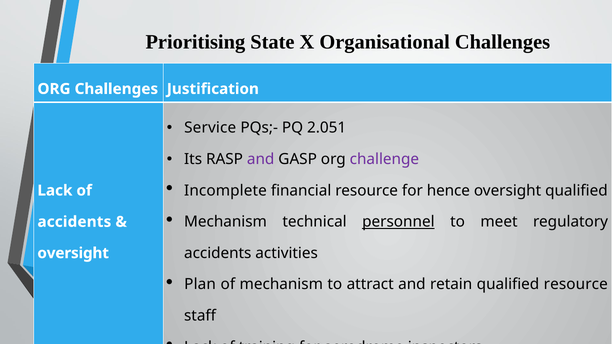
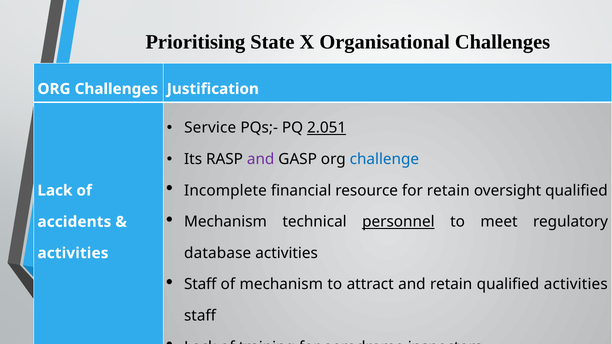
2.051 underline: none -> present (327, 128)
challenge colour: purple -> blue (384, 159)
for hence: hence -> retain (448, 191)
accidents: accidents -> database (218, 253)
oversight: oversight -> activities (73, 253)
Plan: Plan -> Staff (200, 285)
qualified resource: resource -> activities (576, 285)
